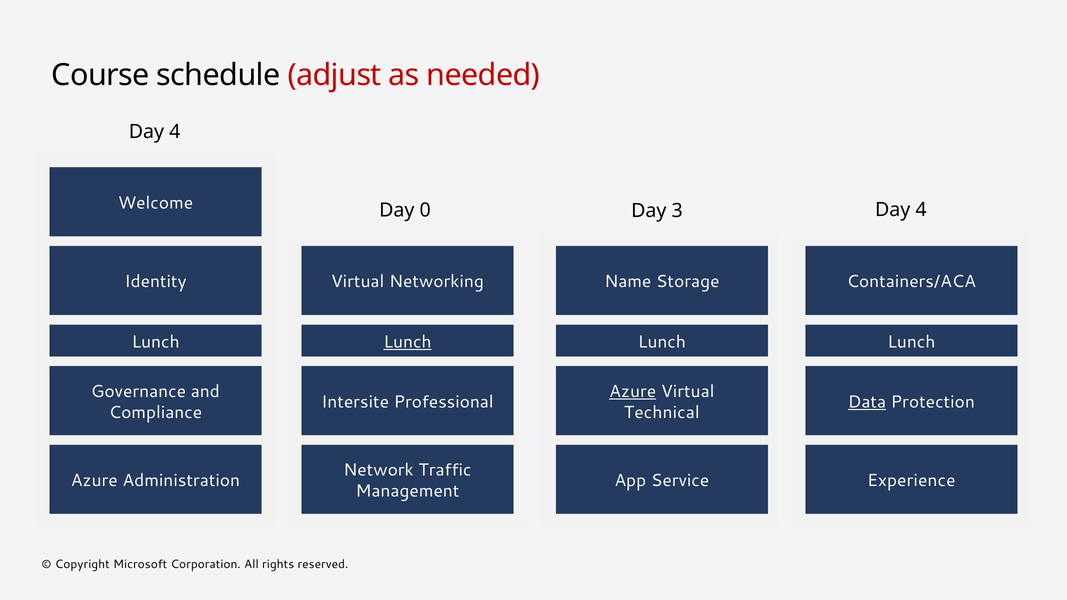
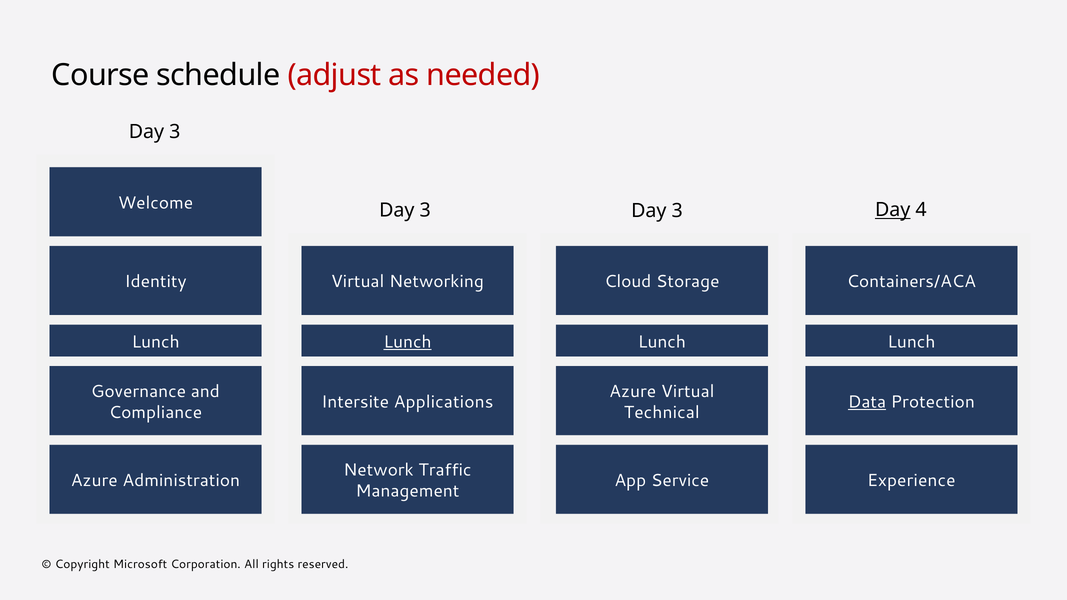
4: 4 -> 3 (175, 132)
Day underline: none -> present (893, 210)
0: 0 -> 3 (425, 210)
Name: Name -> Cloud (628, 282)
Azure underline: present -> none (633, 391)
Professional: Professional -> Applications (444, 402)
